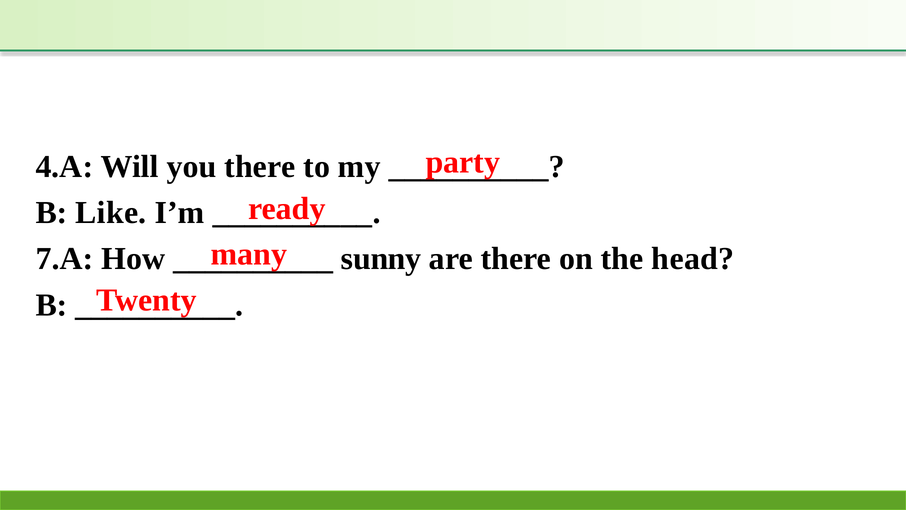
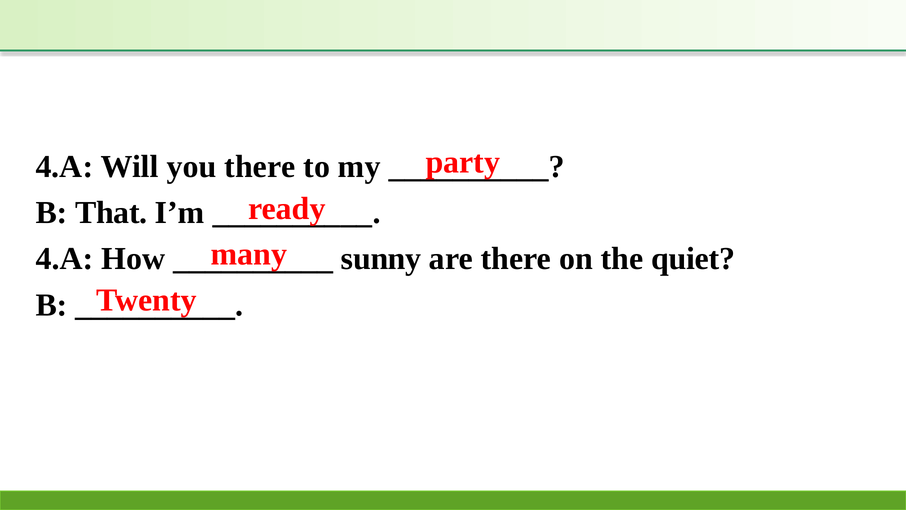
Like: Like -> That (111, 213)
7.A: 7.A -> 4.A (64, 259)
head: head -> quiet (693, 259)
